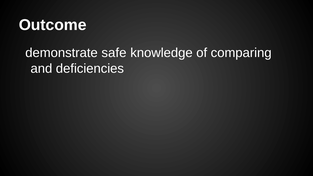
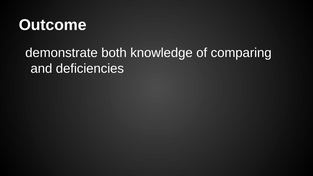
safe: safe -> both (114, 53)
